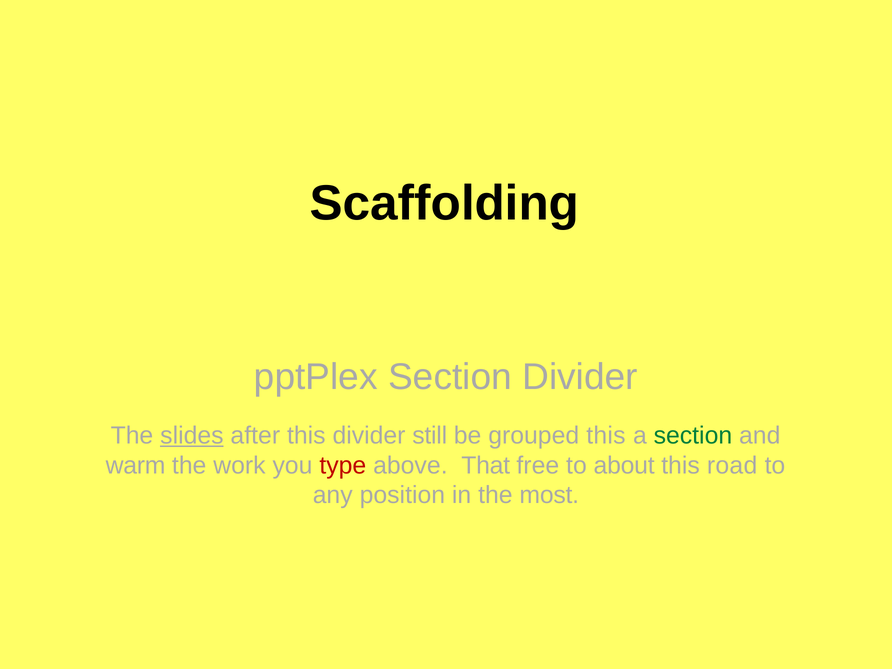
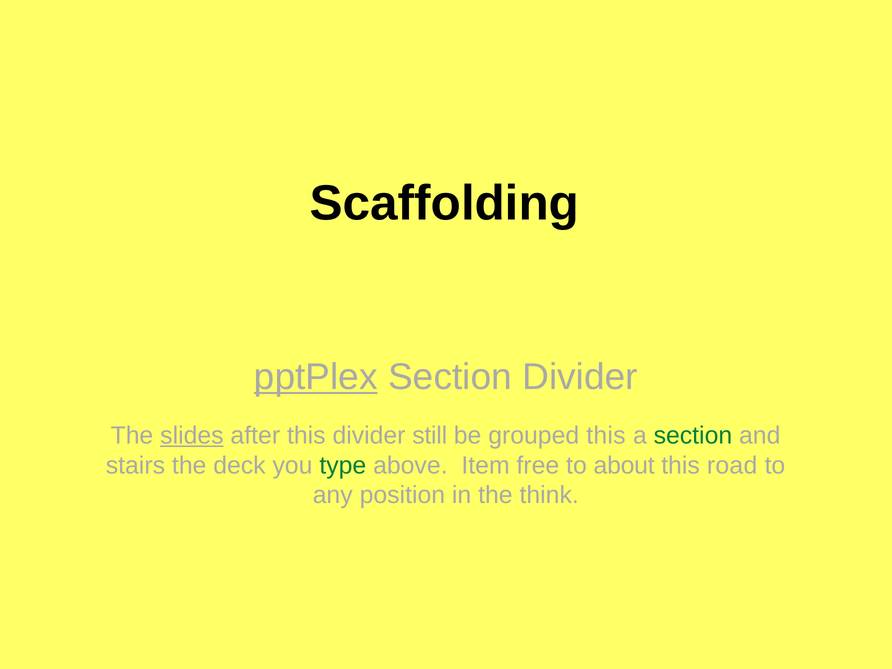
pptPlex underline: none -> present (316, 377)
warm: warm -> stairs (135, 466)
work: work -> deck (239, 466)
type colour: red -> green (343, 466)
That: That -> Item (486, 466)
most: most -> think (549, 495)
